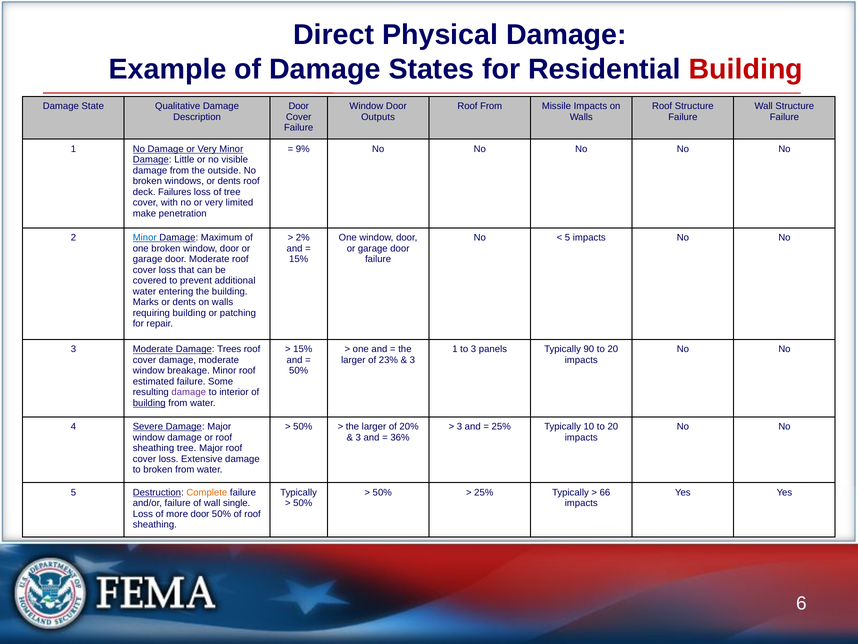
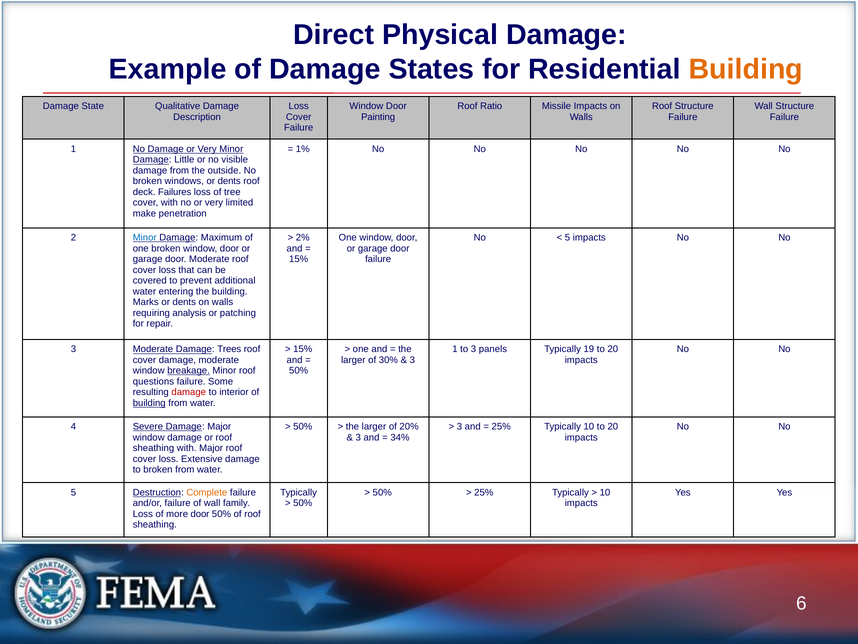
Building colour: red -> orange (746, 69)
Door: Door -> Loss (299, 106)
Roof From: From -> Ratio (491, 106)
Outputs: Outputs -> Painting (378, 117)
9%: 9% -> 1% (303, 149)
requiring building: building -> analysis (189, 313)
90: 90 -> 19 (589, 349)
23%: 23% -> 30% (388, 360)
breakage underline: none -> present (189, 371)
estimated: estimated -> questions (153, 381)
damage colour: purple -> red (189, 392)
36%: 36% -> 34% (400, 437)
sheathing tree: tree -> with (187, 448)
66: 66 -> 10 (605, 492)
single: single -> family (237, 503)
